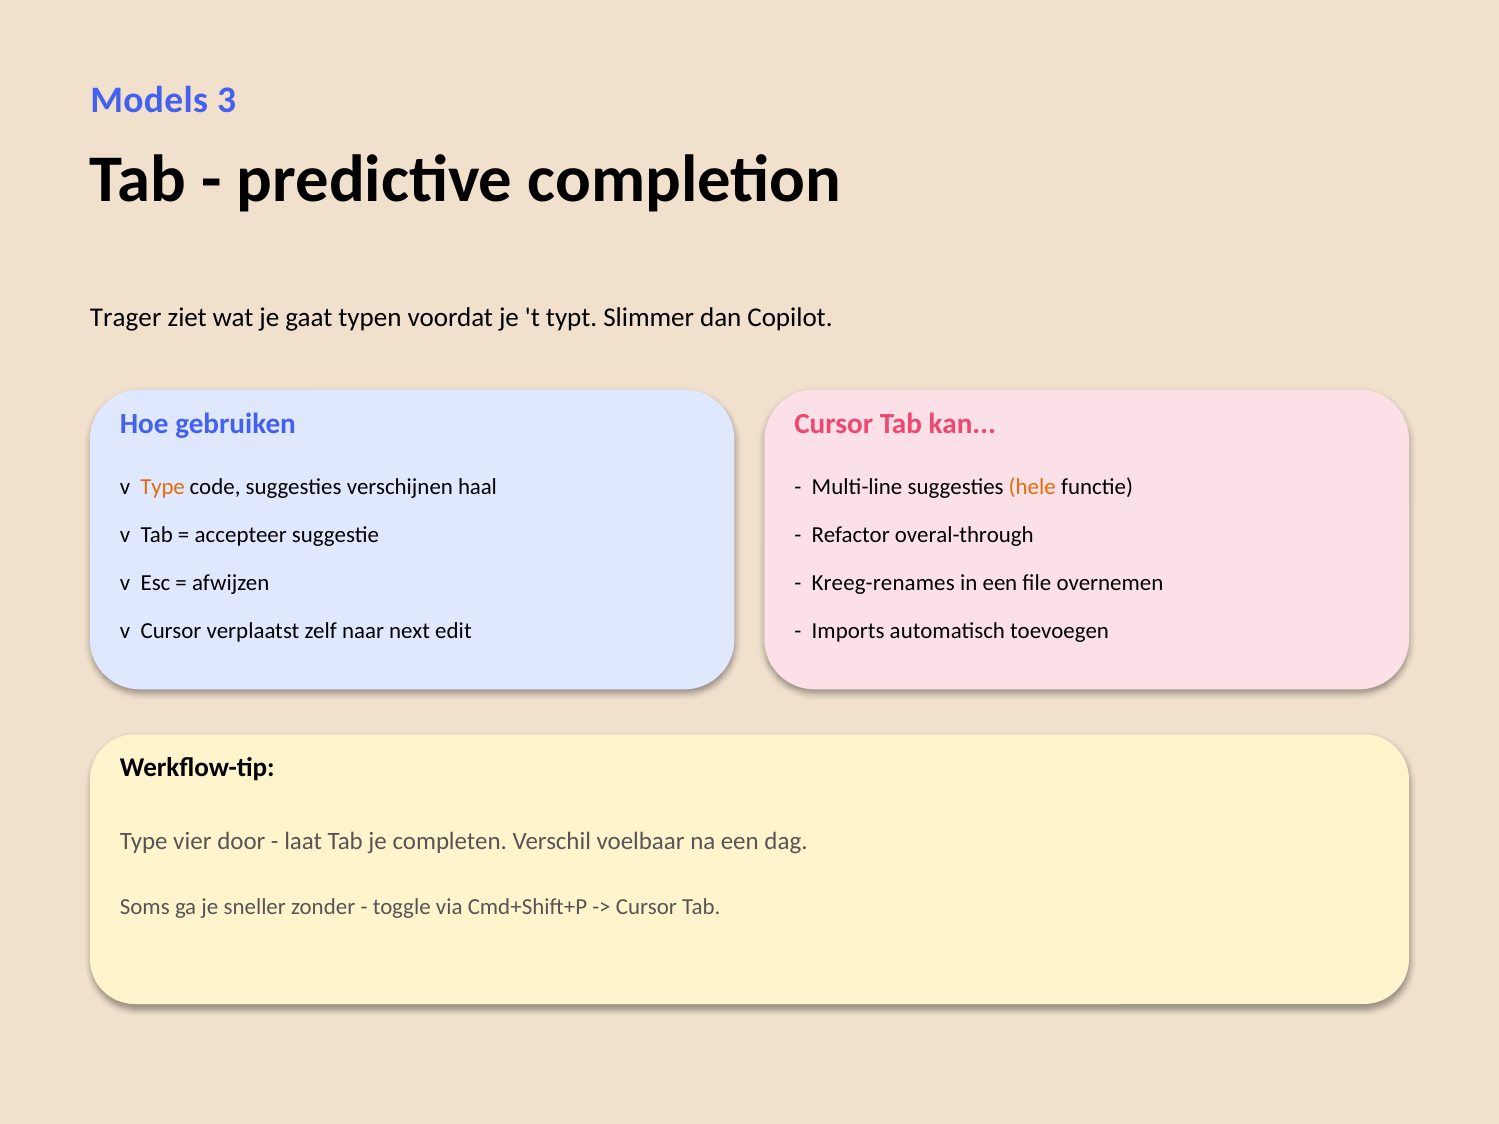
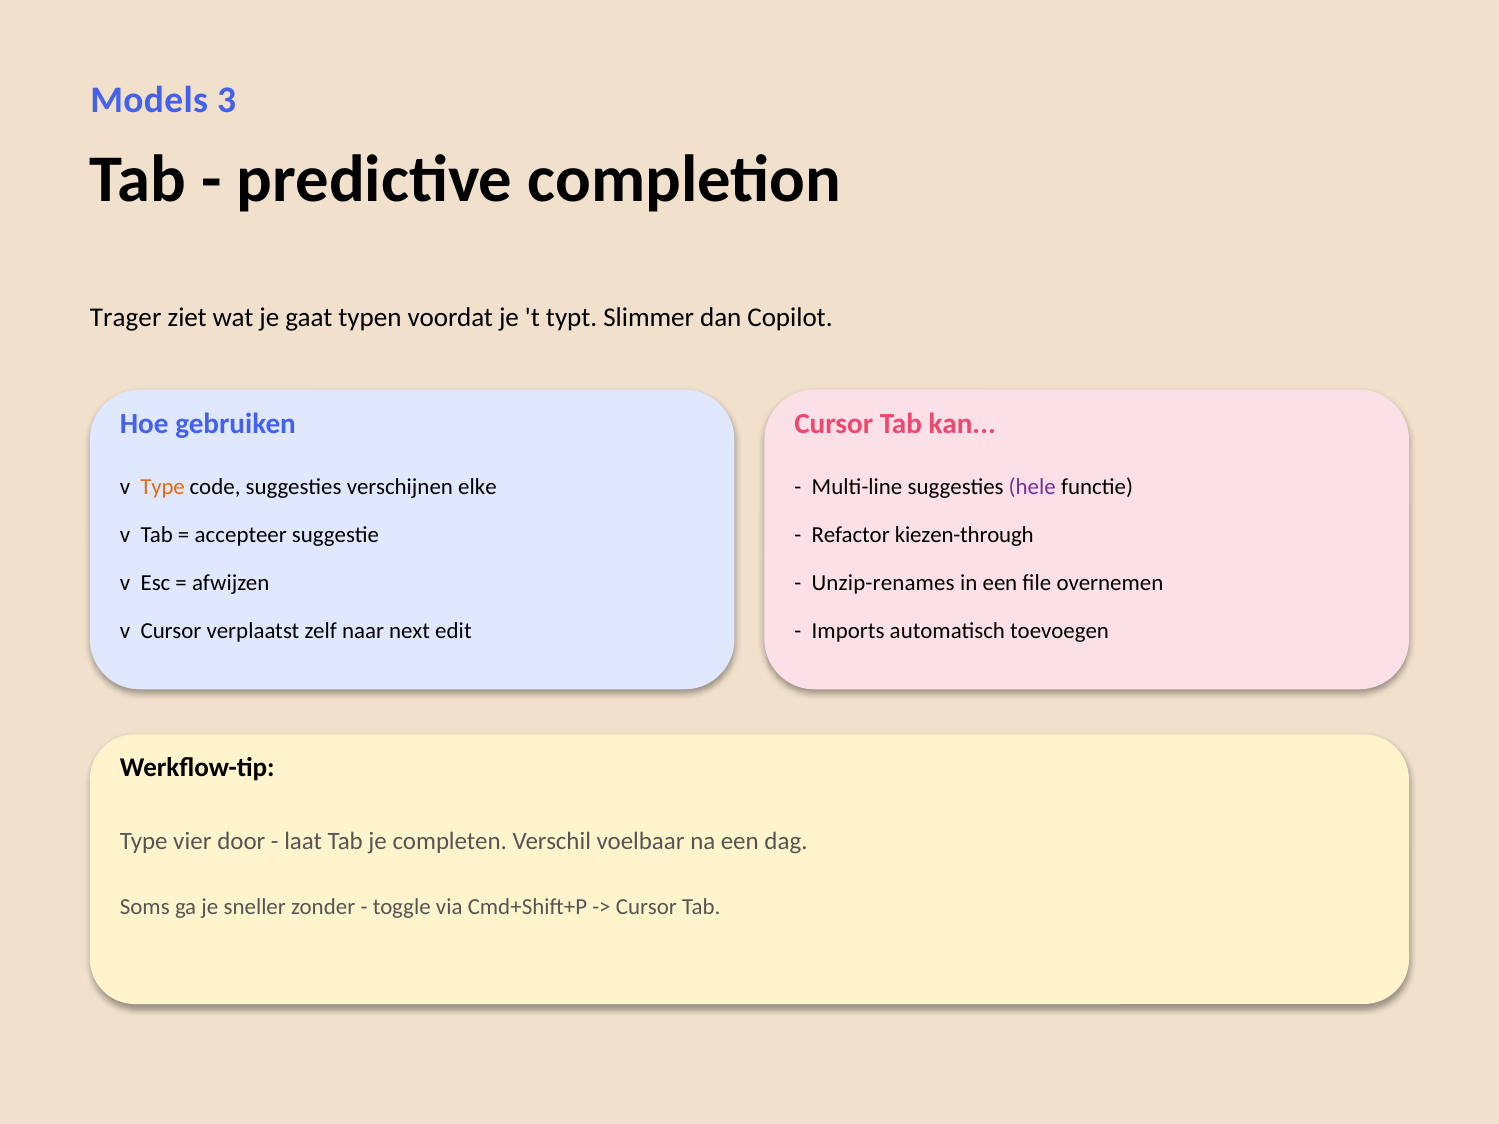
haal: haal -> elke (477, 487)
hele colour: orange -> purple (1032, 487)
overal-through: overal-through -> kiezen-through (964, 535)
Kreeg-renames: Kreeg-renames -> Unzip-renames (883, 583)
